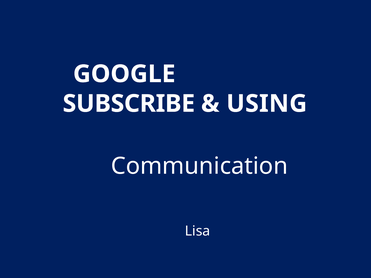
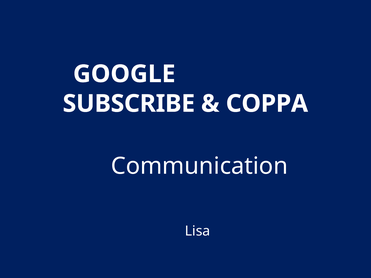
USING: USING -> COPPA (267, 104)
